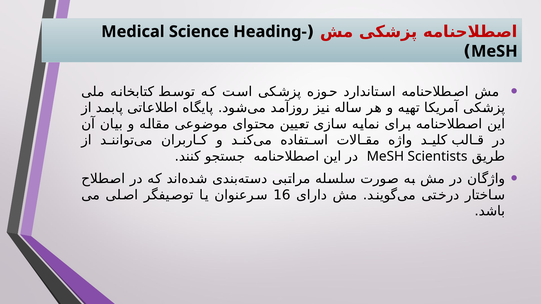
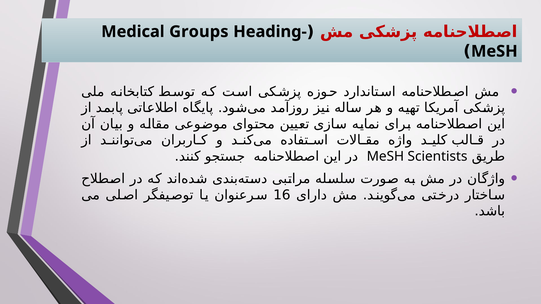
Science: Science -> Groups (199, 32)
